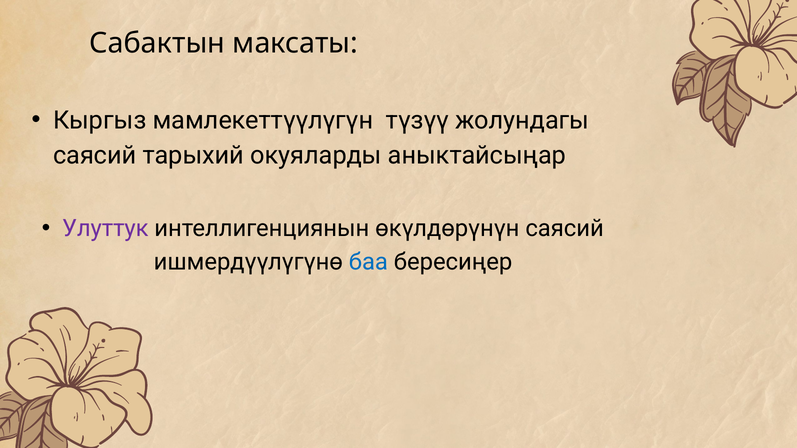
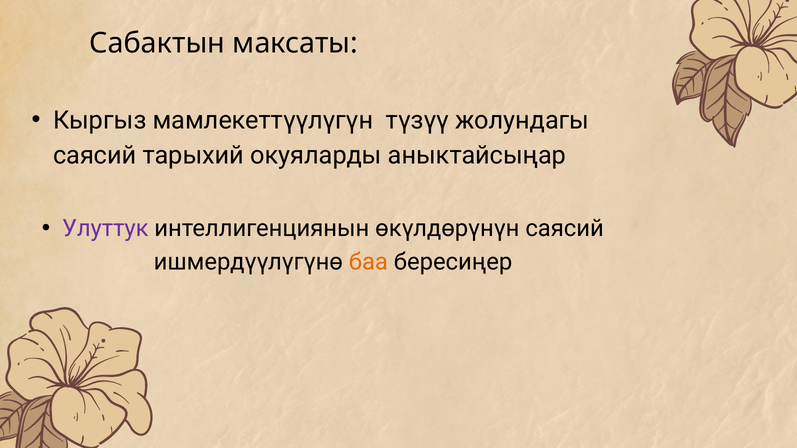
баа colour: blue -> orange (368, 262)
